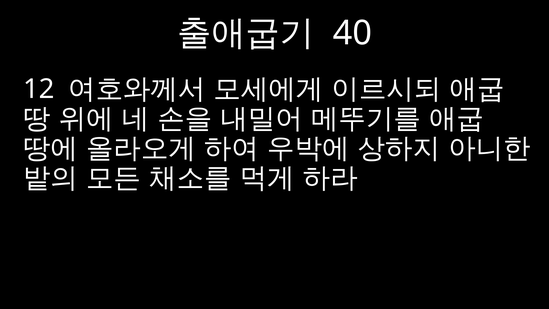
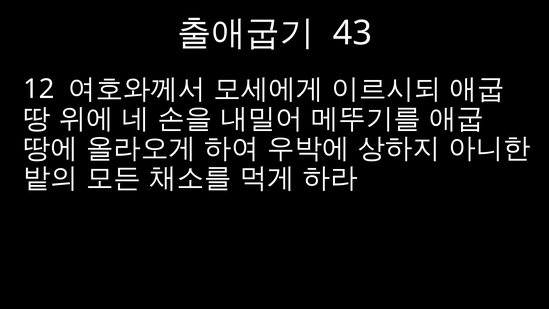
40: 40 -> 43 (352, 33)
